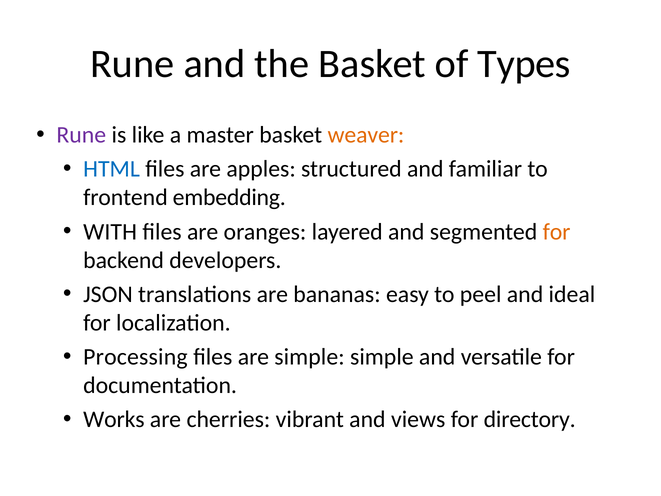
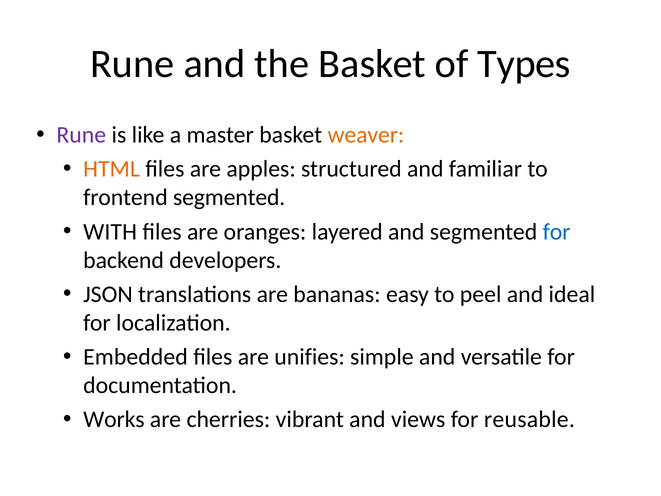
HTML colour: blue -> orange (112, 169)
frontend embedding: embedding -> segmented (229, 197)
for colour: orange -> blue (557, 232)
Processing: Processing -> Embedded (135, 357)
are simple: simple -> unifies (310, 357)
directory: directory -> reusable (529, 419)
